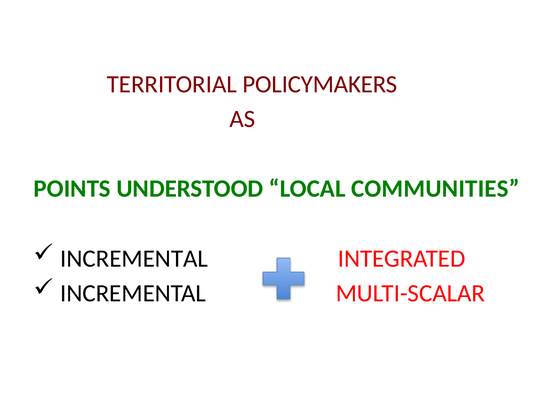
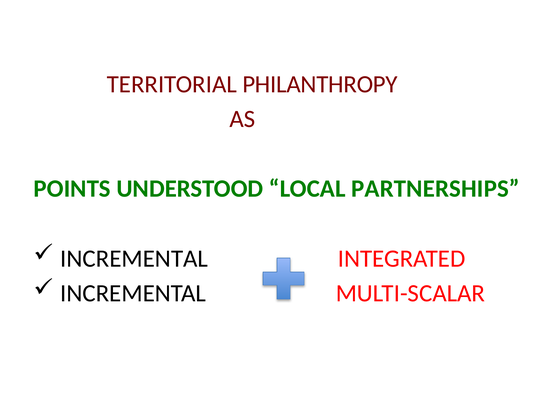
POLICYMAKERS: POLICYMAKERS -> PHILANTHROPY (320, 84)
COMMUNITIES: COMMUNITIES -> PARTNERSHIPS (435, 189)
